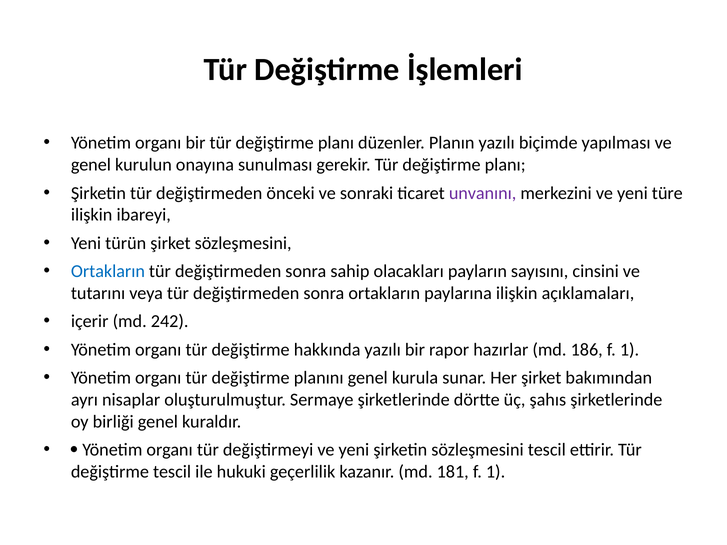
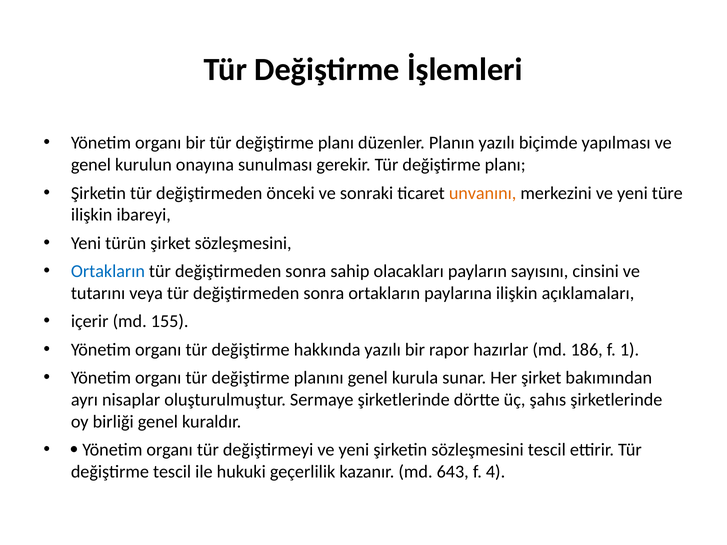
unvanını colour: purple -> orange (483, 193)
242: 242 -> 155 (170, 322)
181: 181 -> 643 (453, 472)
1: 1 -> 4 (496, 472)
